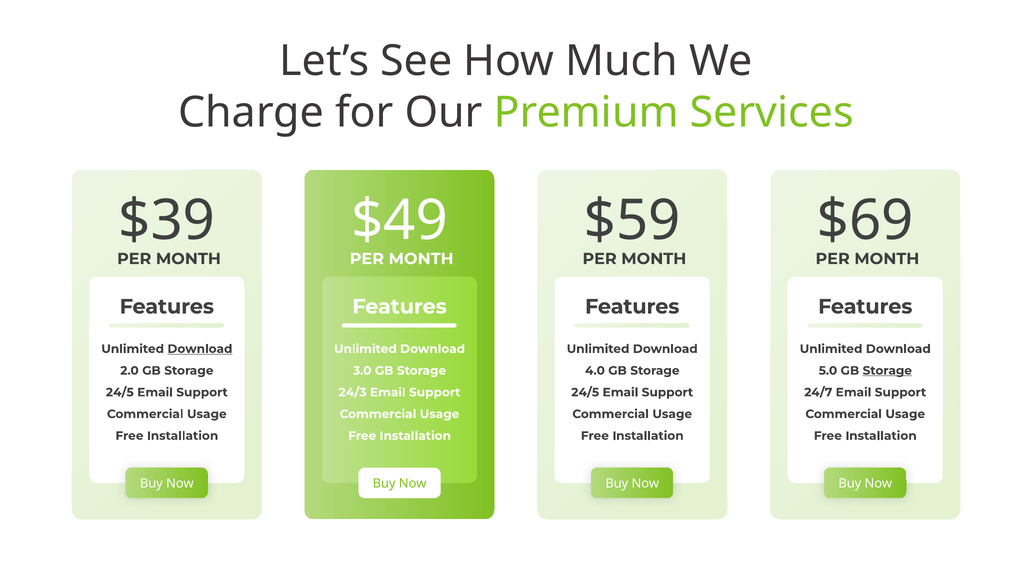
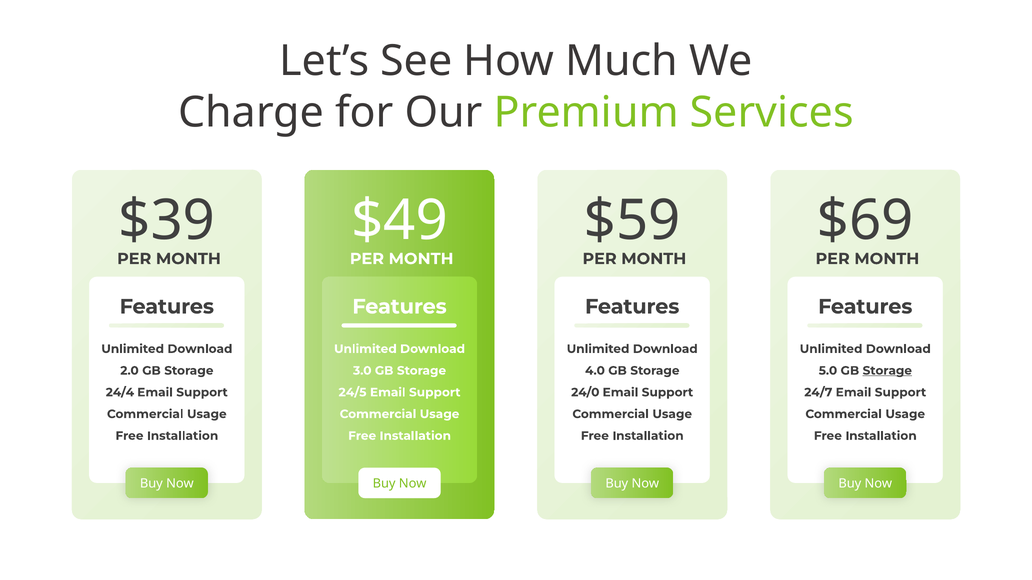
Download underline: present -> none (200, 349)
24/5: 24/5 -> 24/4 (120, 393)
24/3: 24/3 -> 24/5 (353, 393)
24/5: 24/5 -> 24/0 (585, 393)
